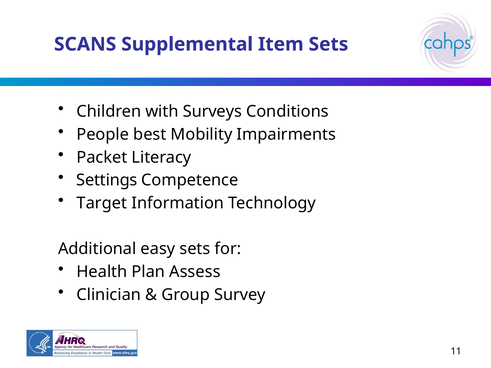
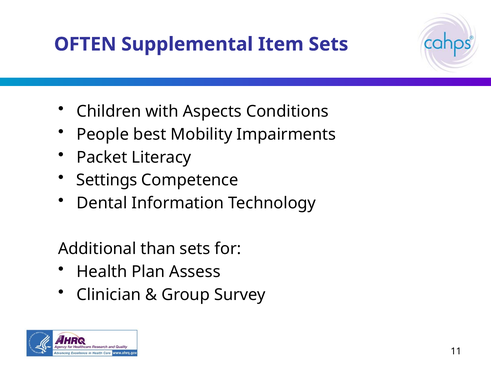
SCANS: SCANS -> OFTEN (85, 44)
Surveys: Surveys -> Aspects (212, 112)
Target: Target -> Dental (102, 203)
easy: easy -> than (158, 249)
